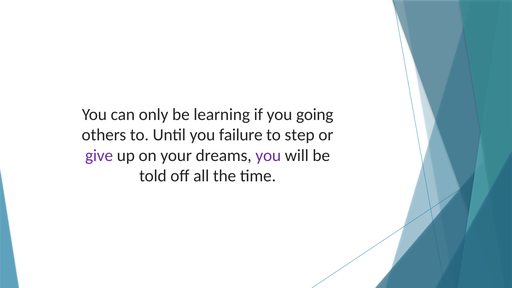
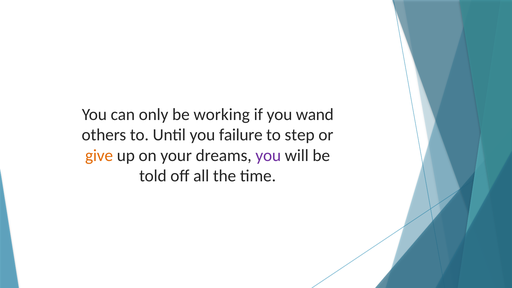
learning: learning -> working (222, 114)
going: going -> wand (315, 114)
give colour: purple -> orange (99, 155)
